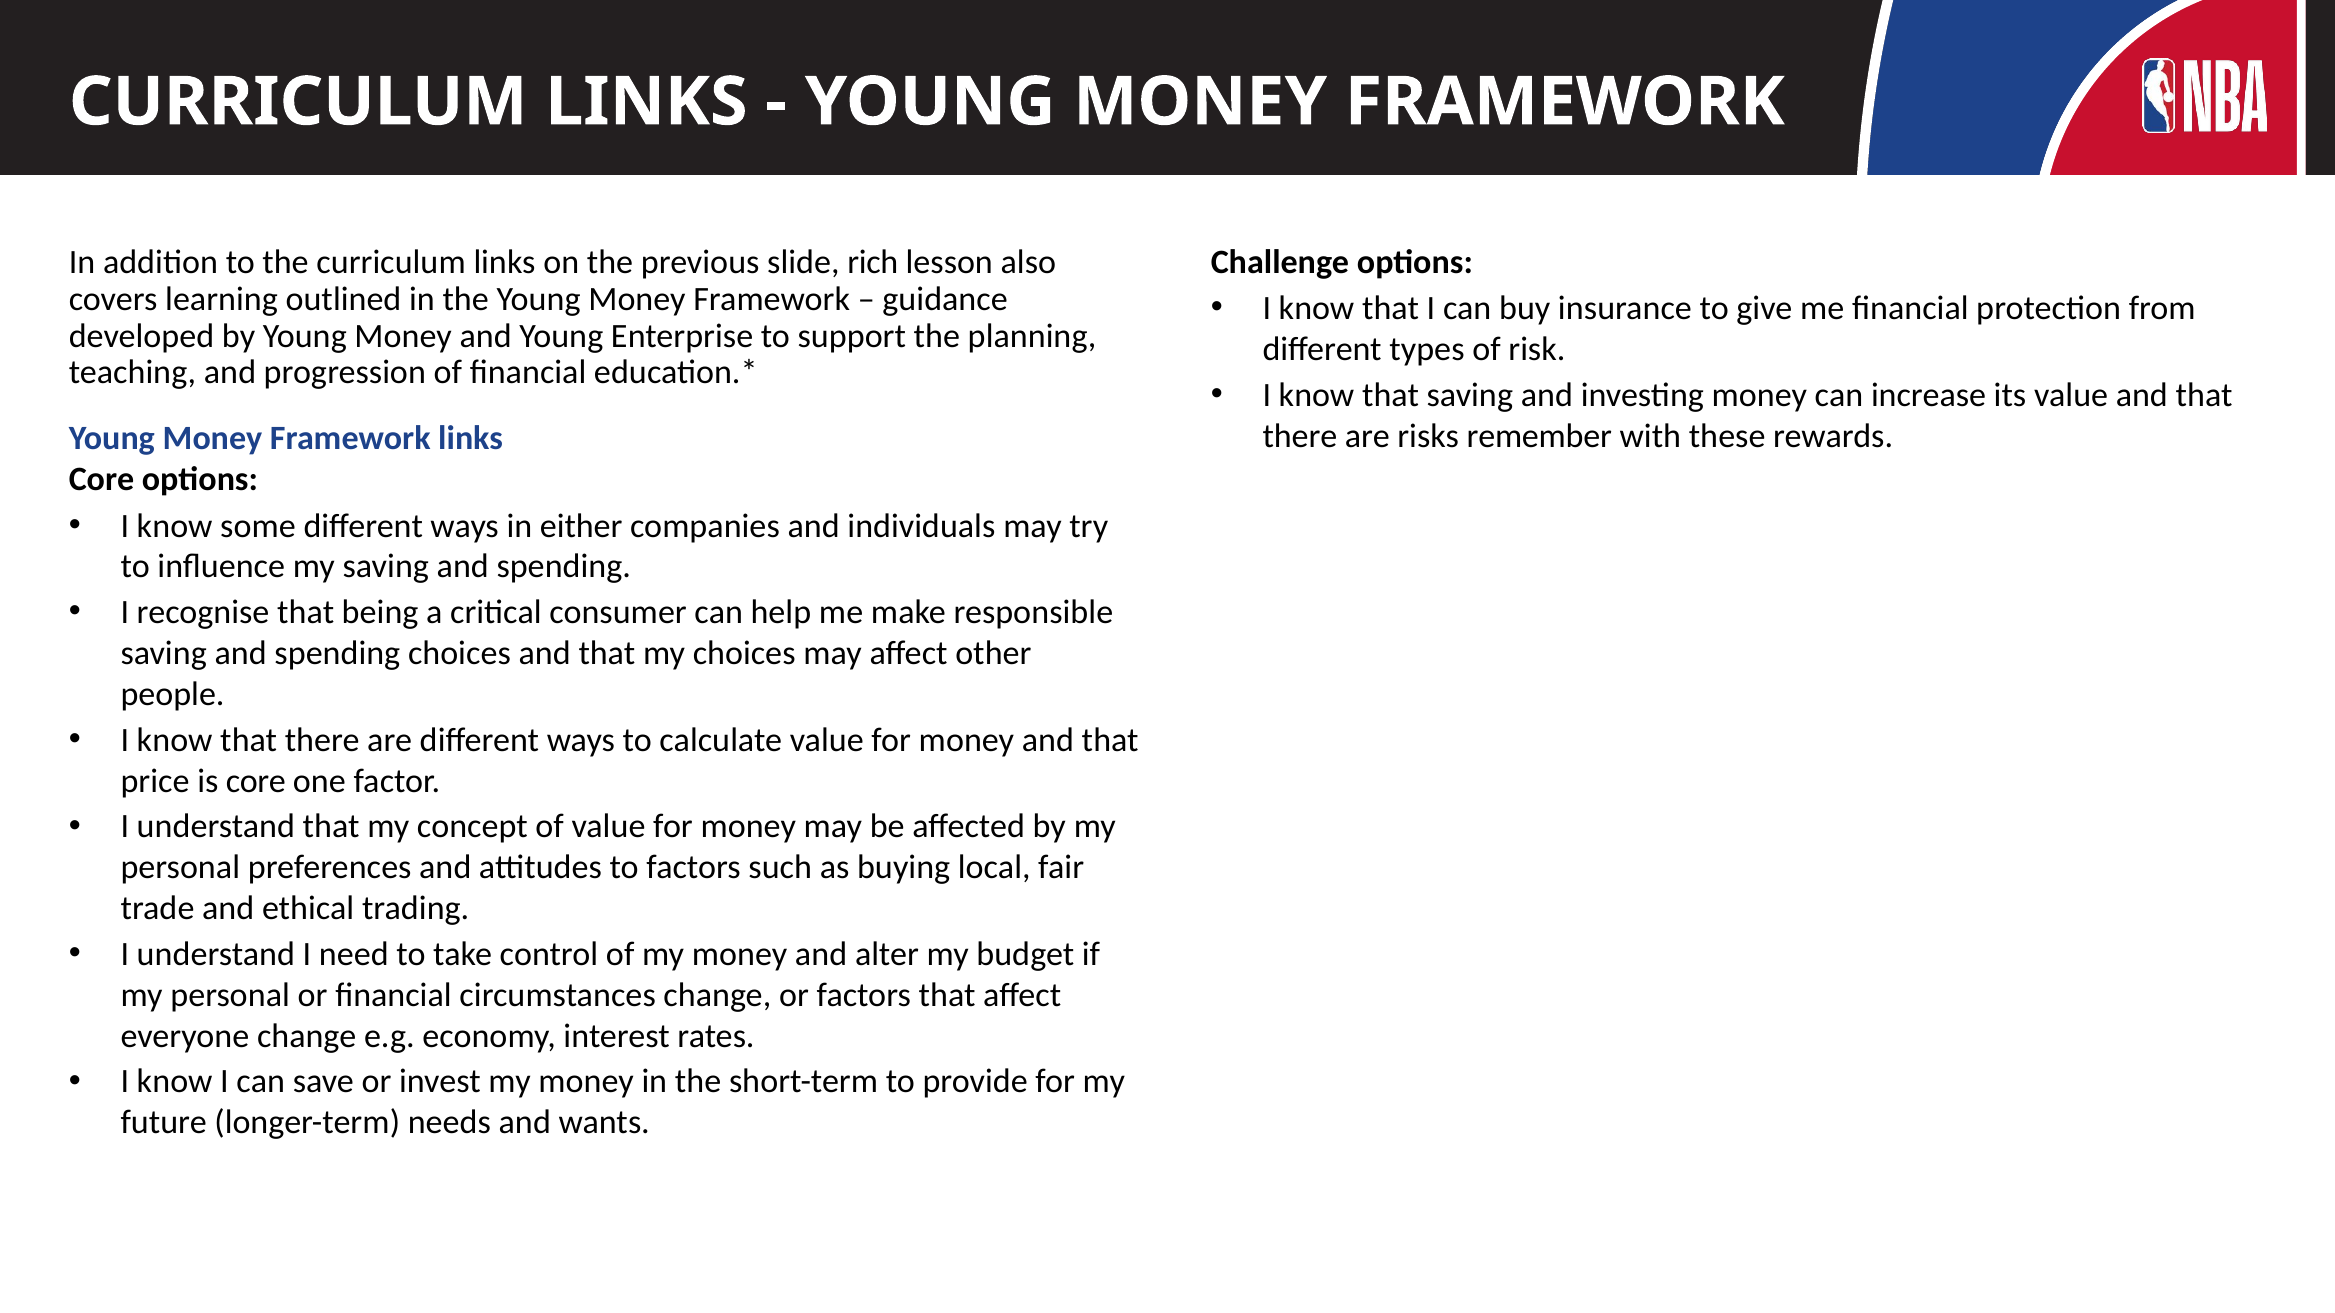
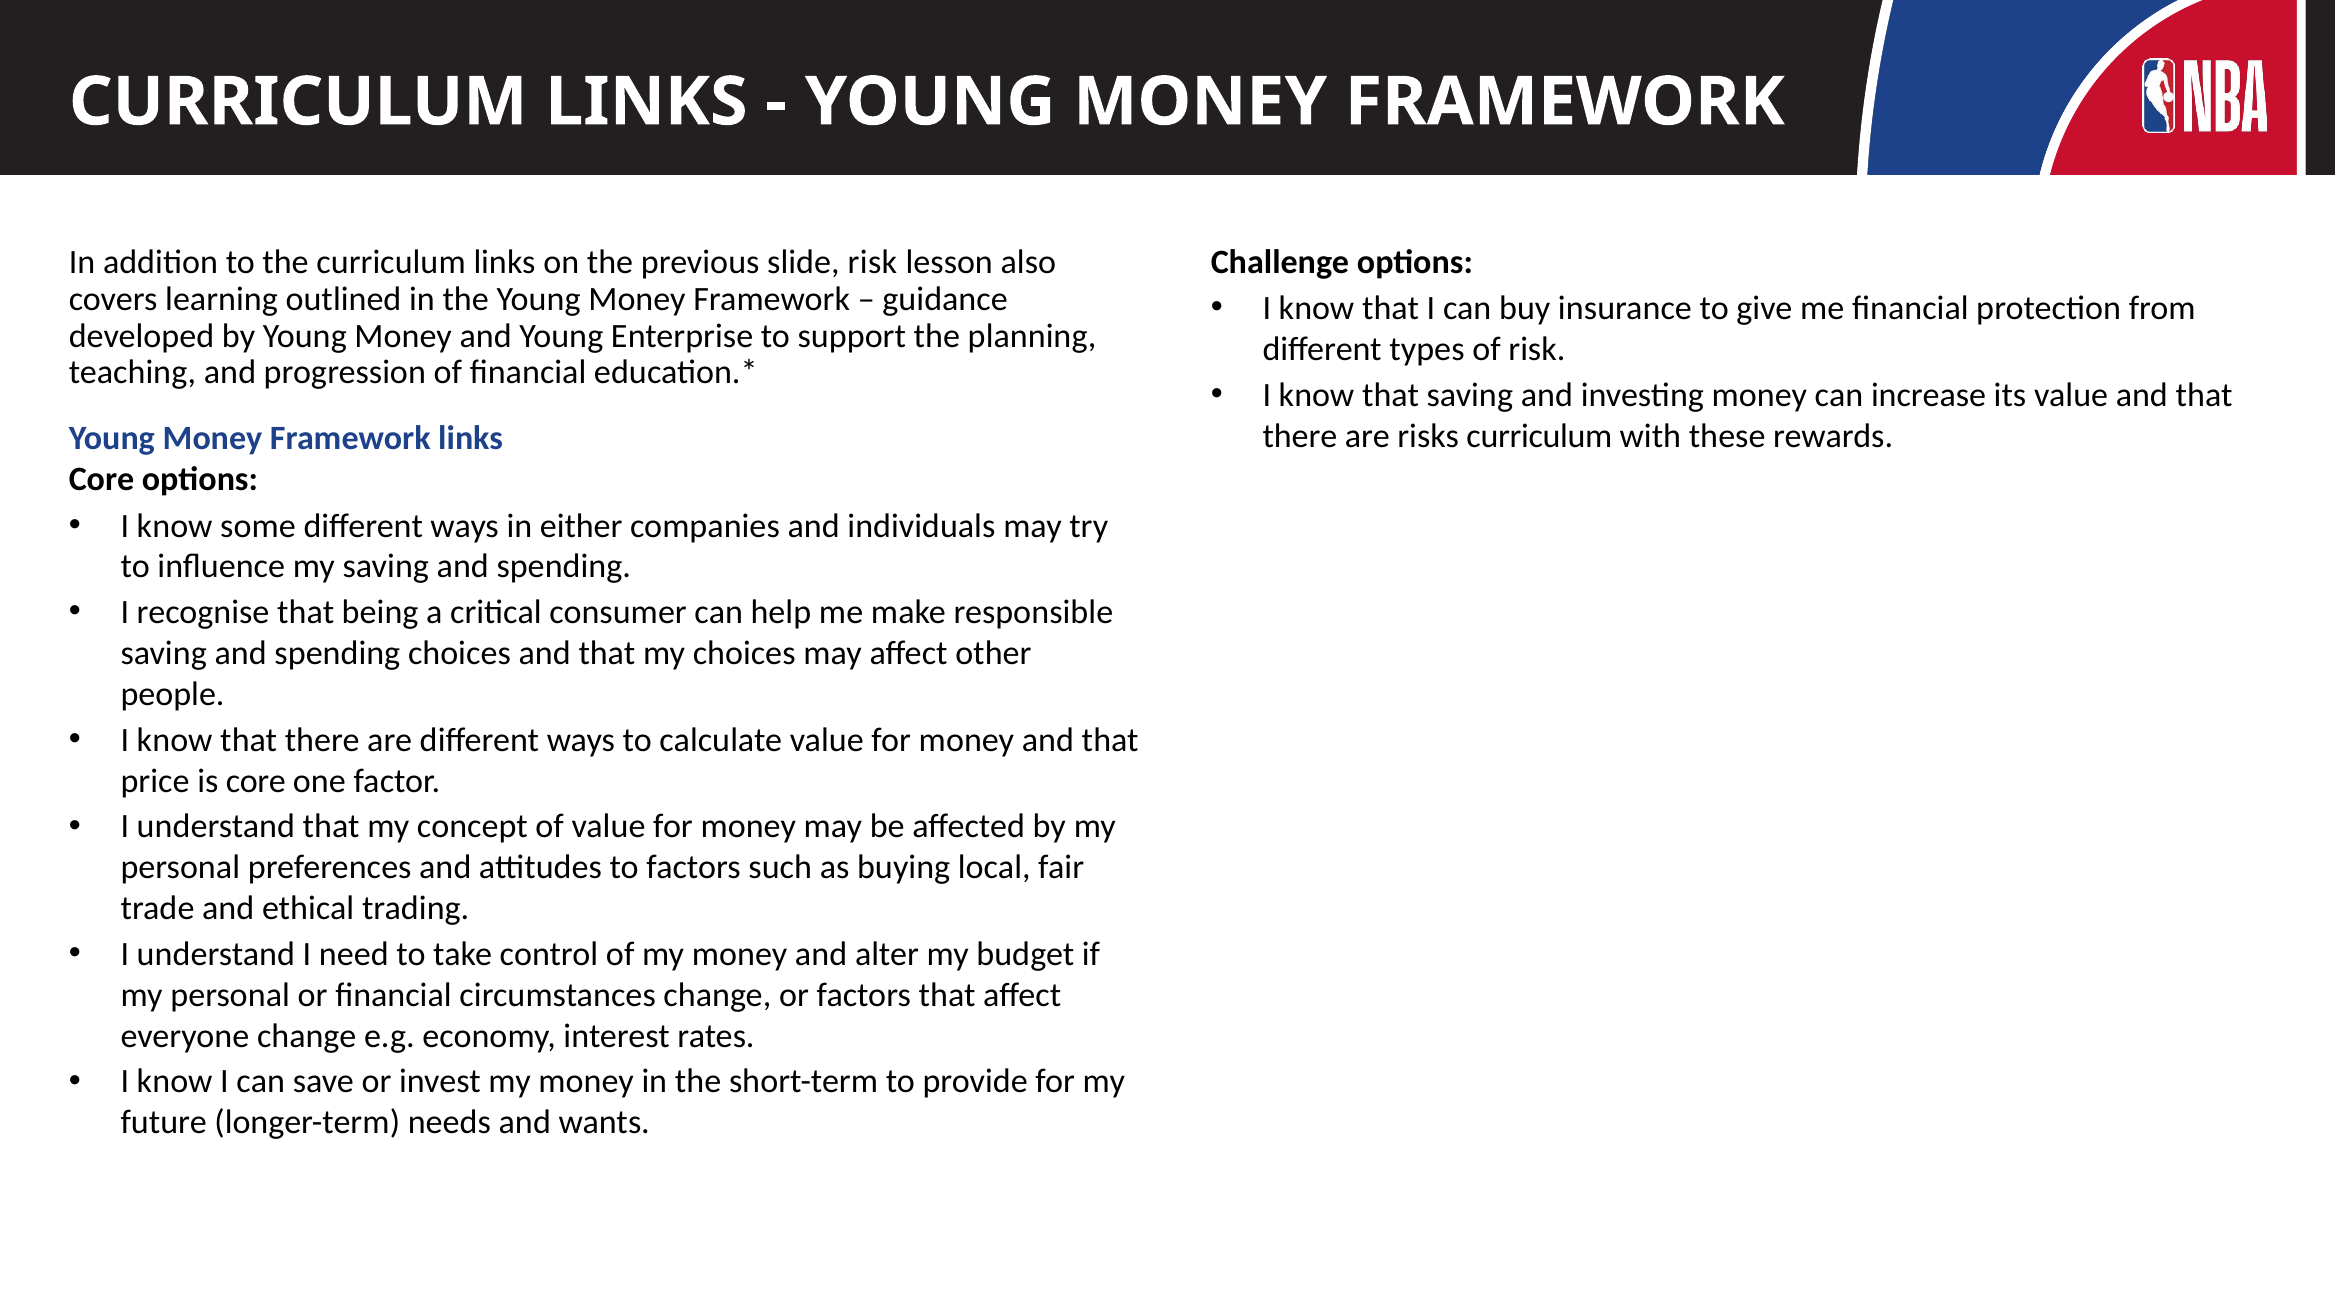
slide rich: rich -> risk (872, 262)
risks remember: remember -> curriculum (1539, 436)
